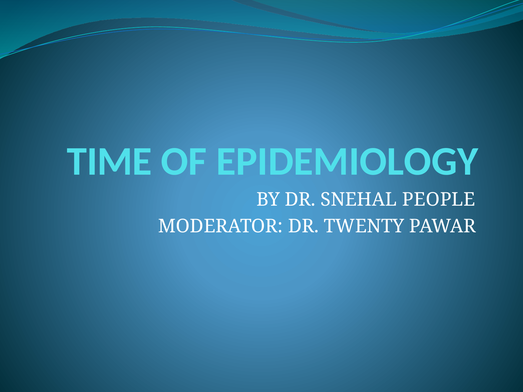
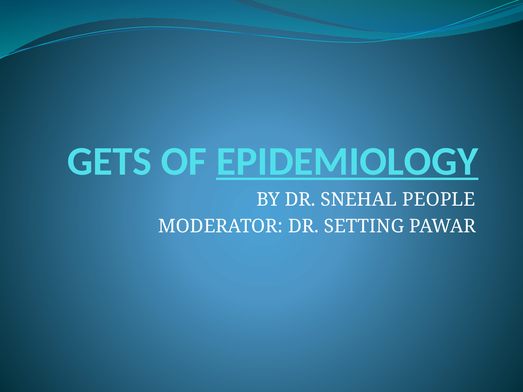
TIME: TIME -> GETS (109, 161)
EPIDEMIOLOGY underline: none -> present (347, 161)
TWENTY: TWENTY -> SETTING (364, 226)
